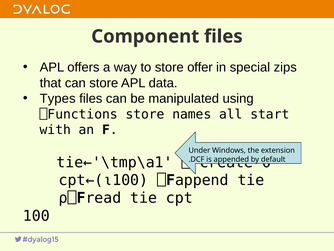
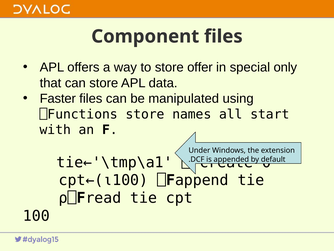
zips: zips -> only (285, 67)
Types: Types -> Faster (58, 98)
